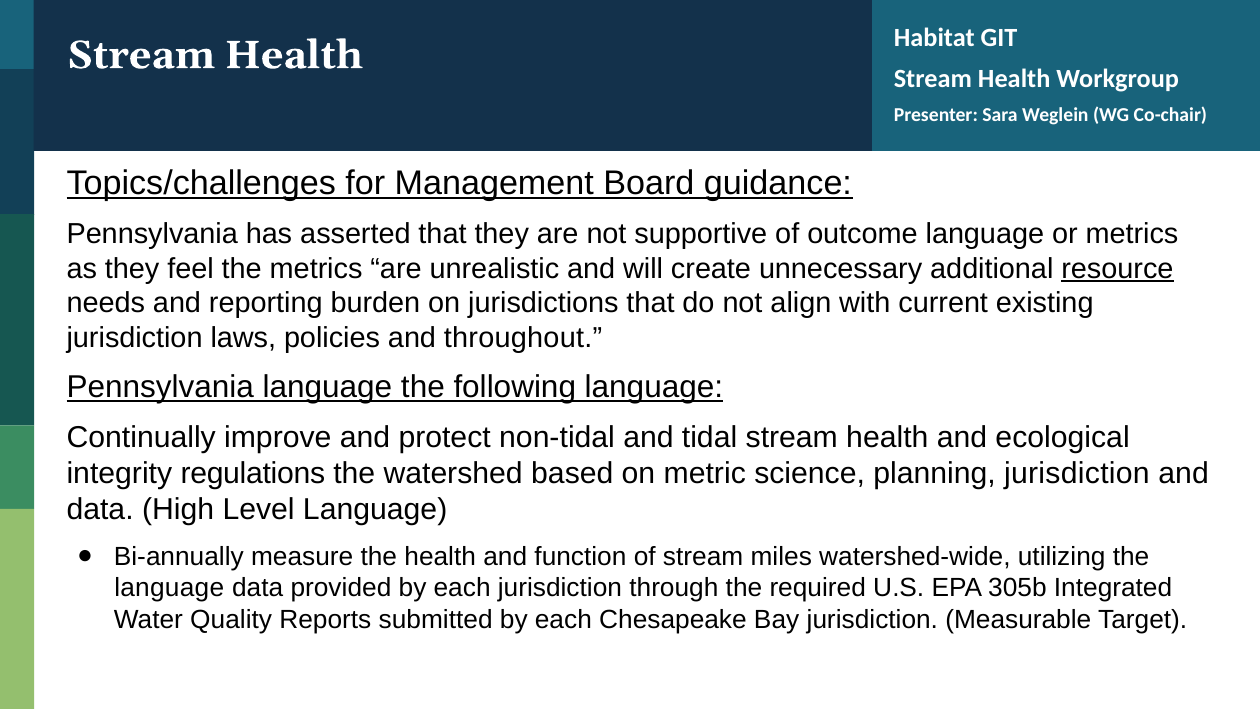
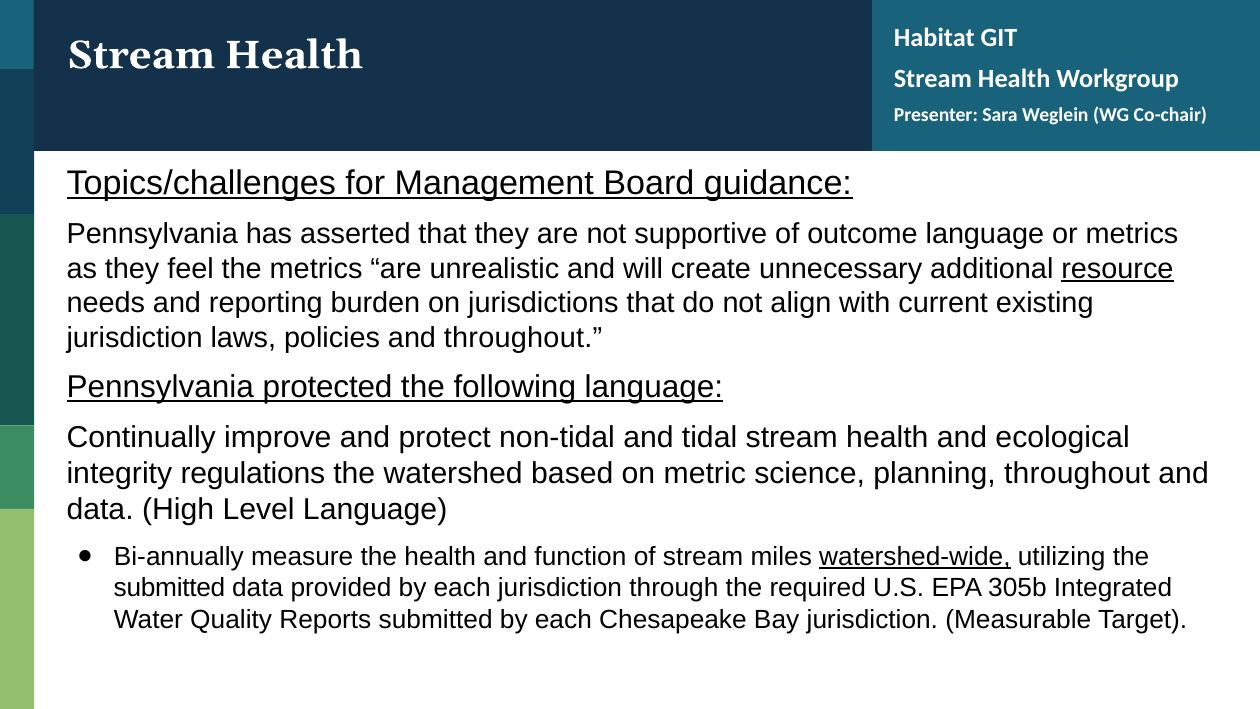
Pennsylvania language: language -> protected (328, 387)
planning jurisdiction: jurisdiction -> throughout (1077, 473)
watershed-wide underline: none -> present (915, 556)
language: language -> submitted (169, 588)
